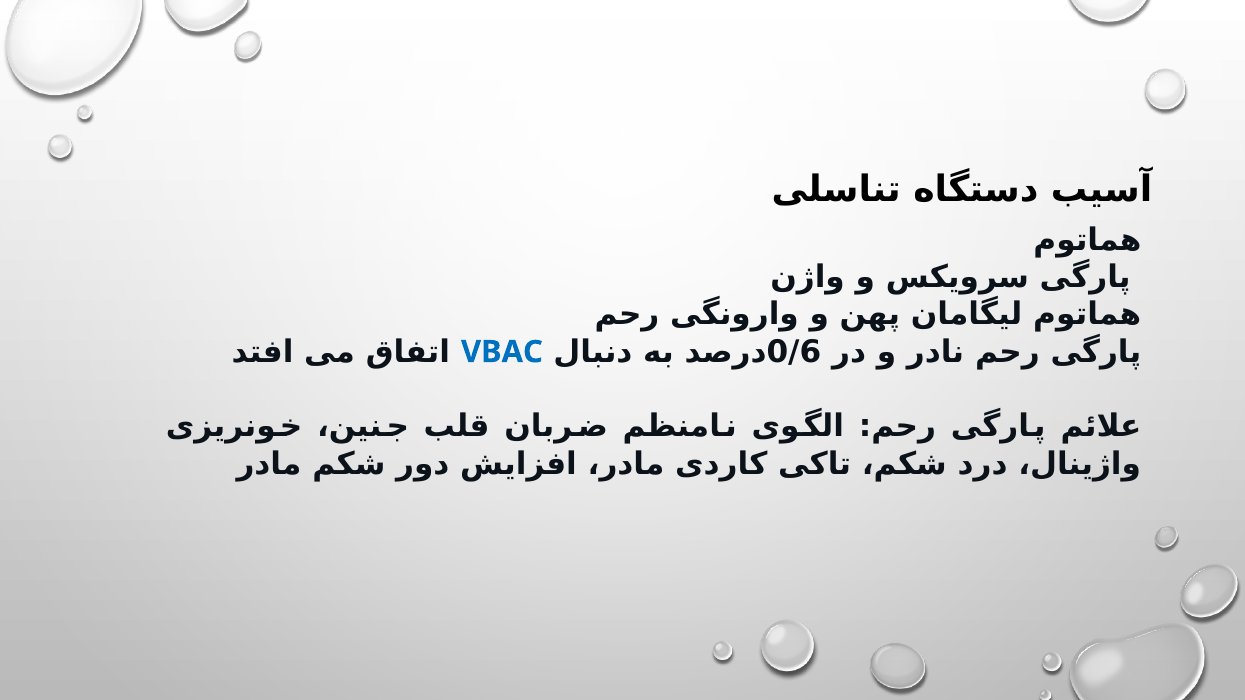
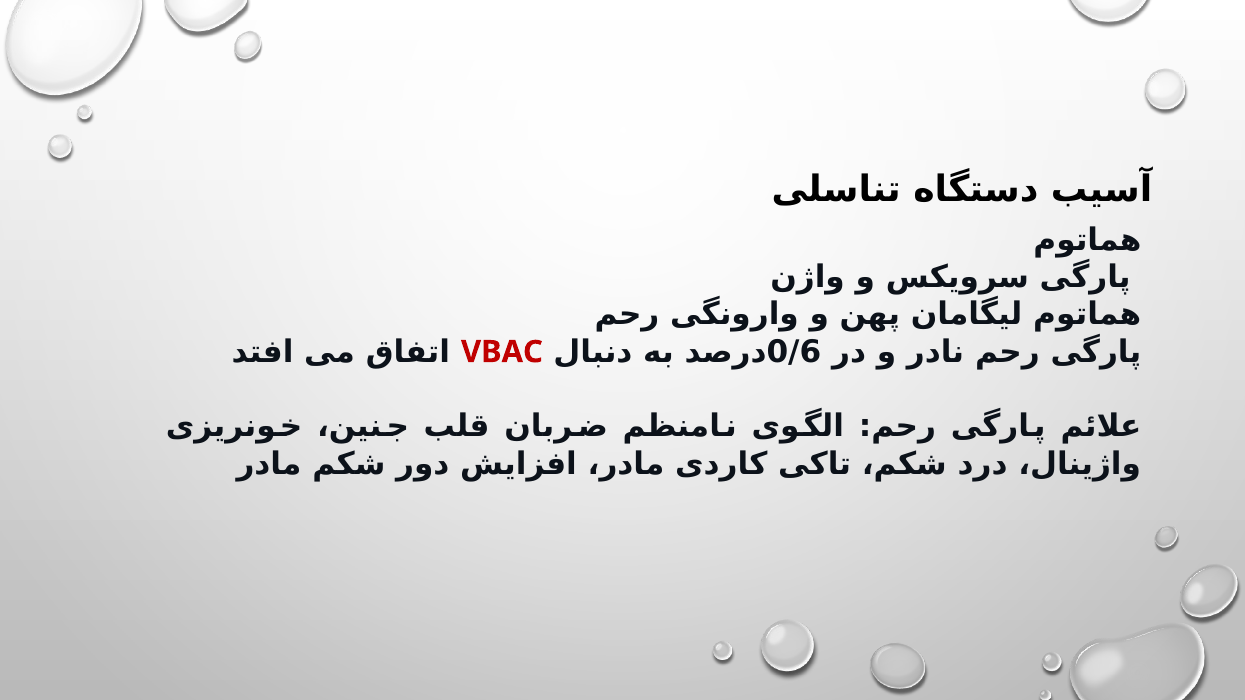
VBAC colour: blue -> red (502, 352)
